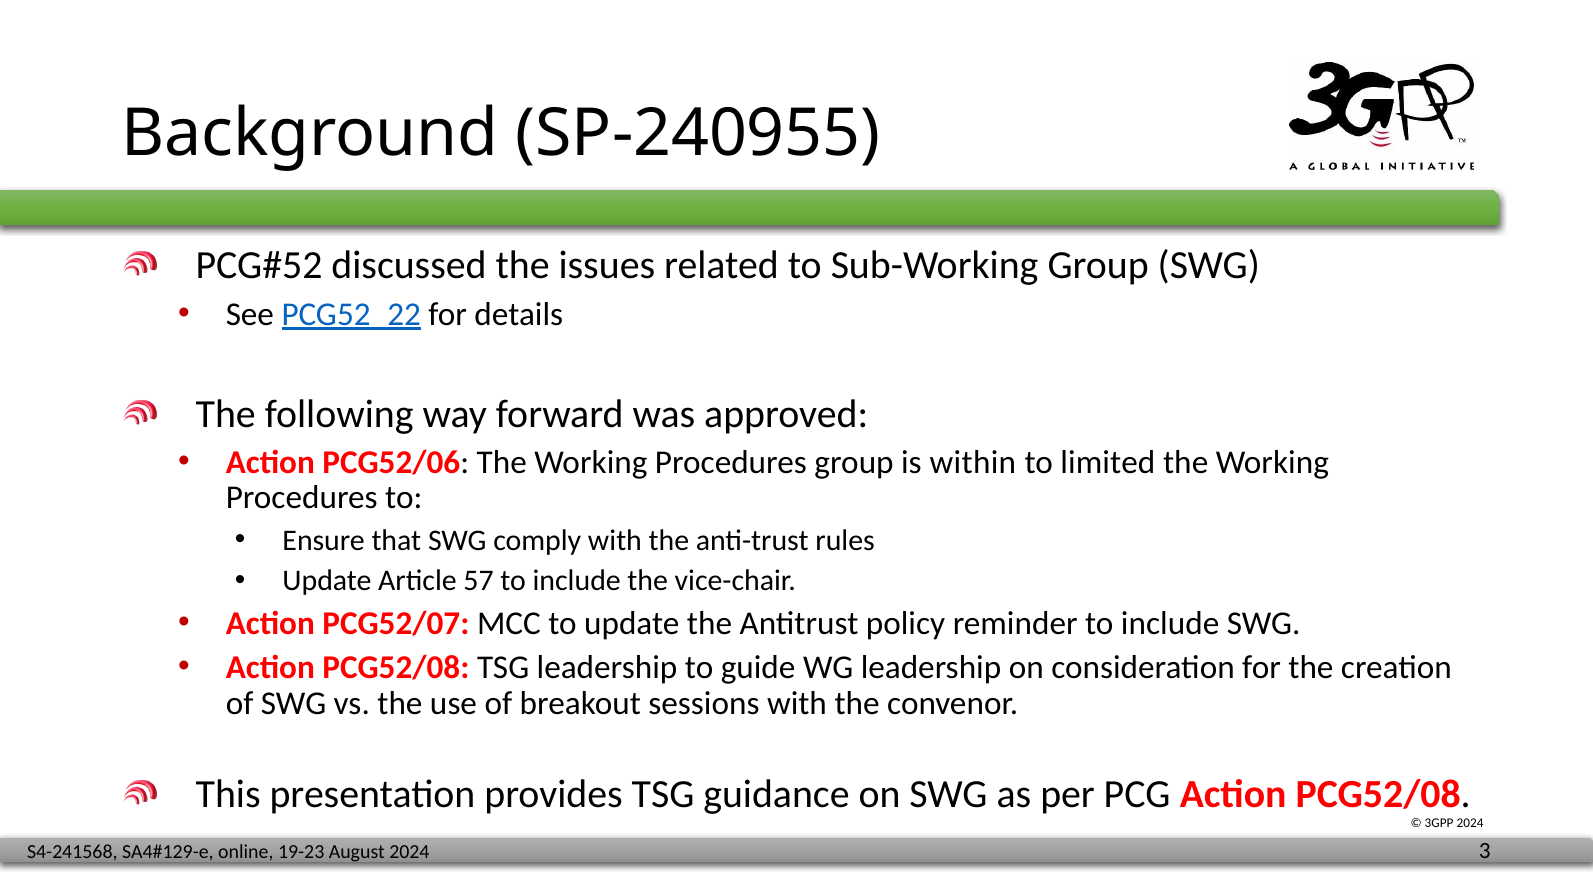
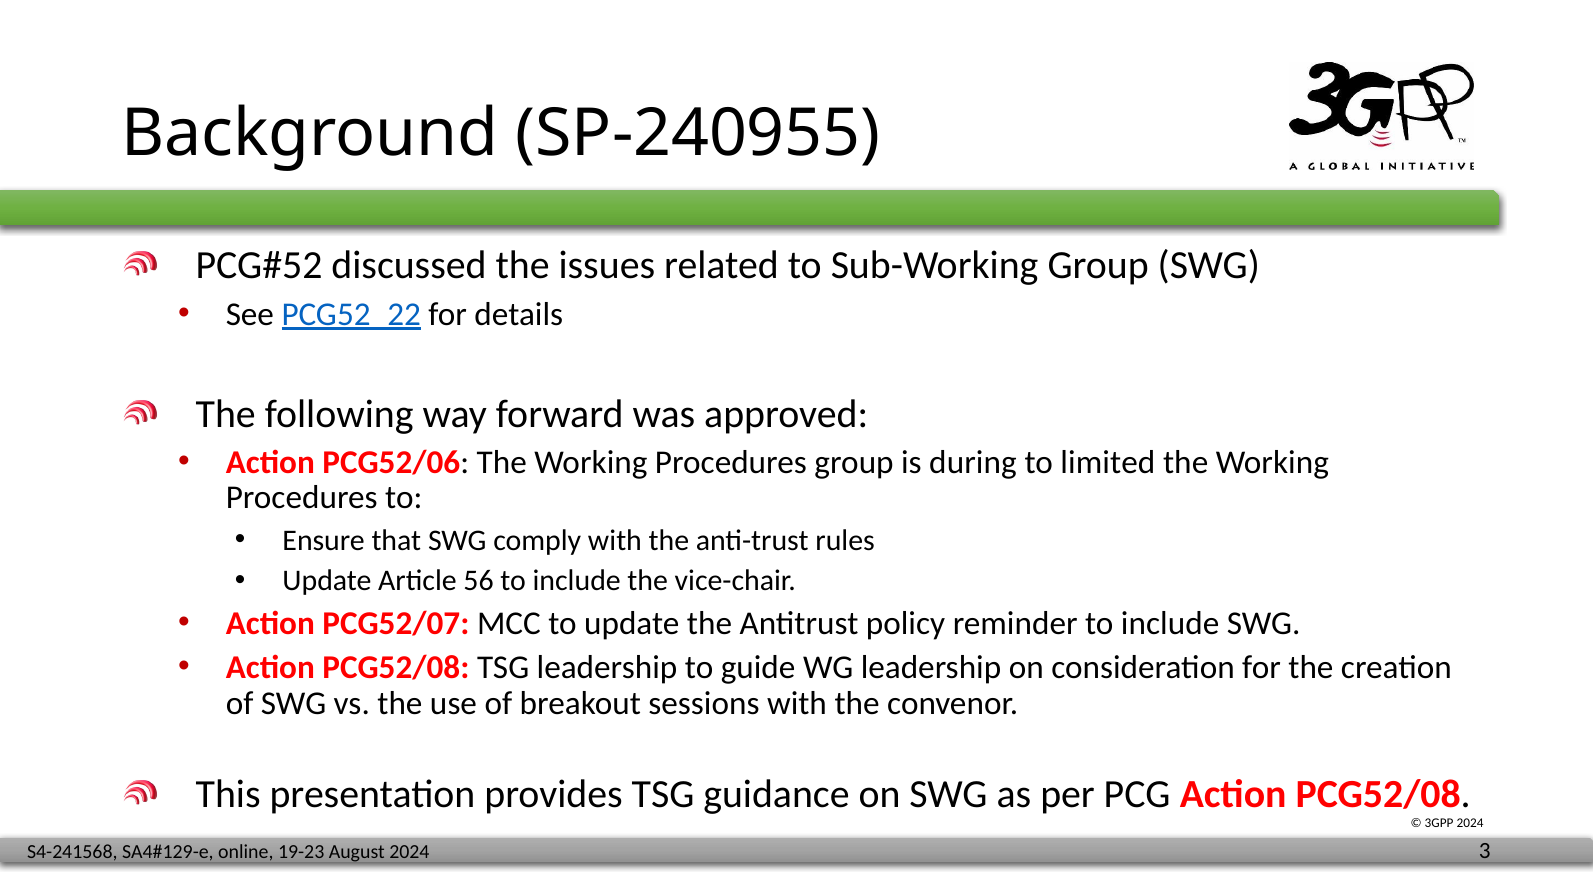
within: within -> during (973, 462)
57: 57 -> 56 (479, 581)
